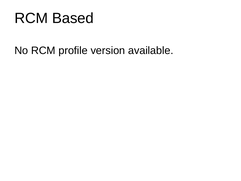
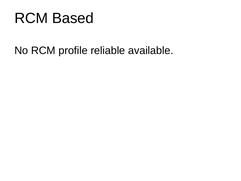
version: version -> reliable (108, 51)
